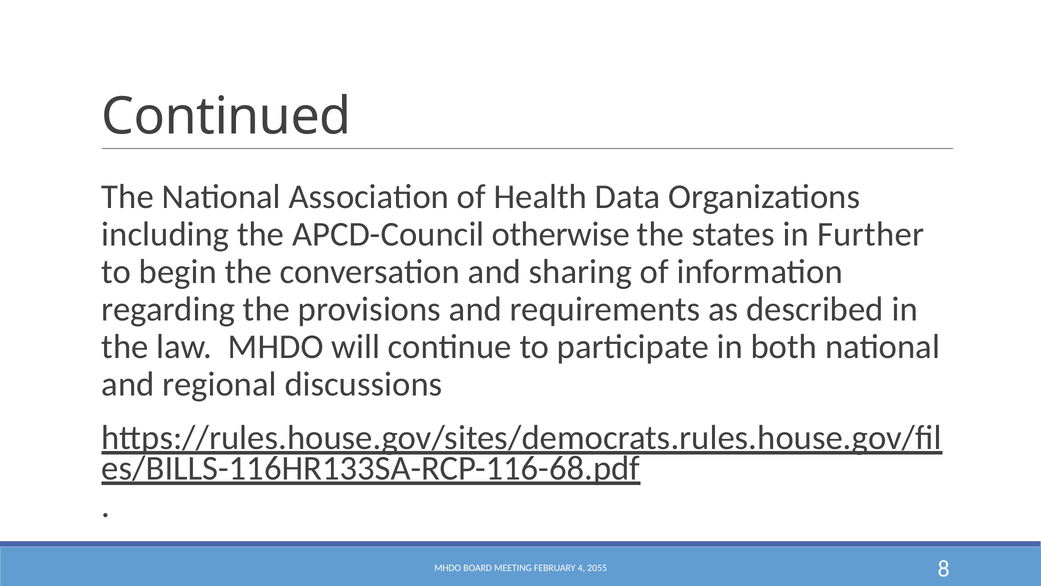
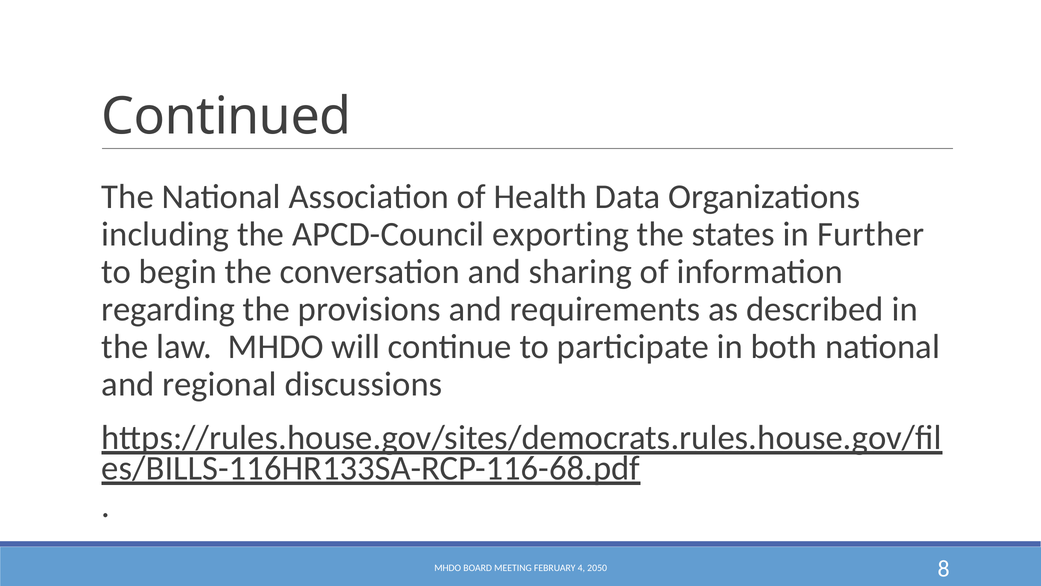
otherwise: otherwise -> exporting (561, 234)
2055: 2055 -> 2050 (597, 568)
